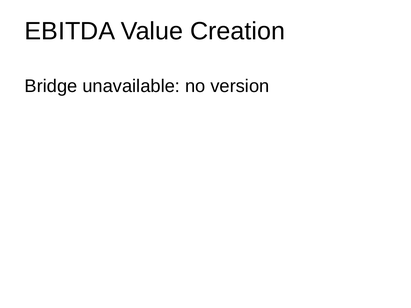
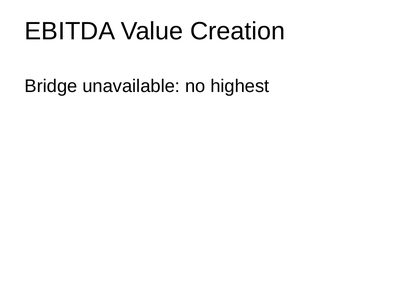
version: version -> highest (240, 86)
